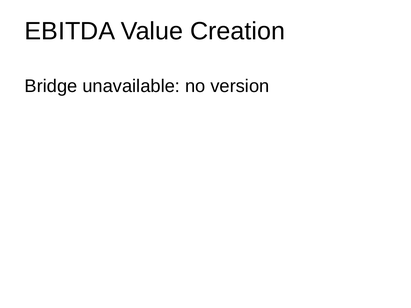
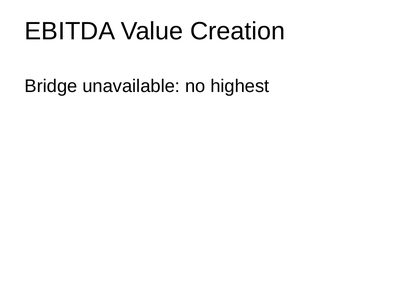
version: version -> highest (240, 86)
